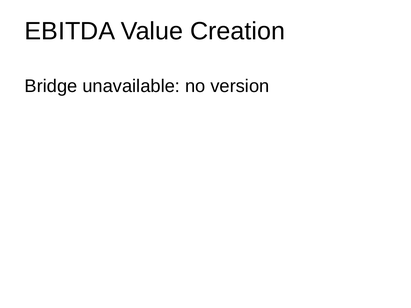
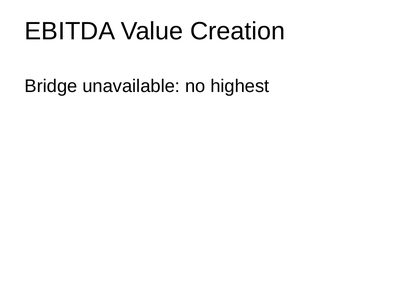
version: version -> highest (240, 86)
